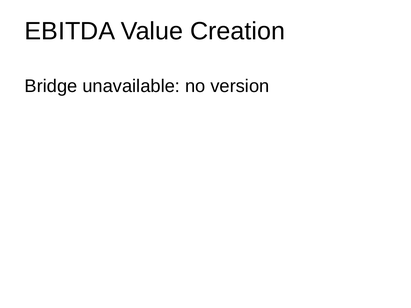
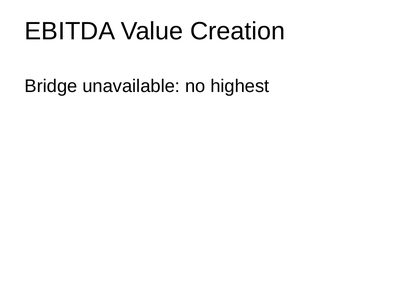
version: version -> highest (240, 86)
